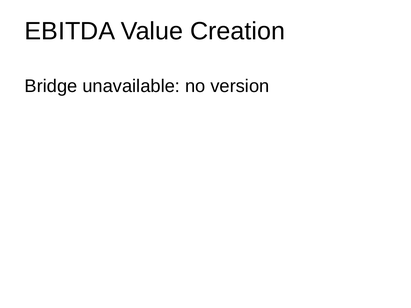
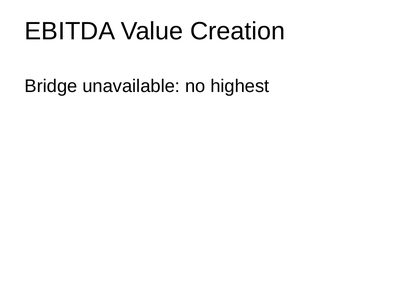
version: version -> highest (240, 86)
